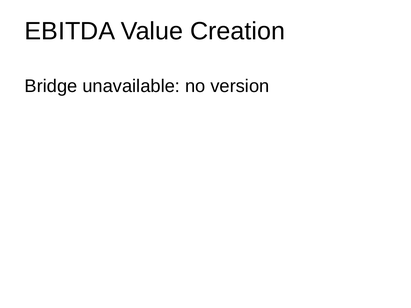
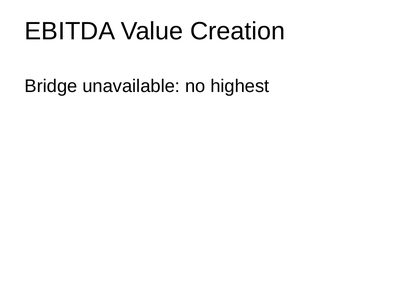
version: version -> highest (240, 86)
